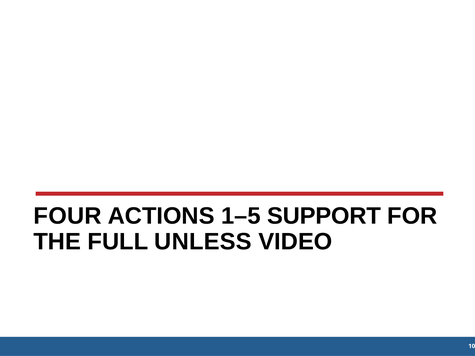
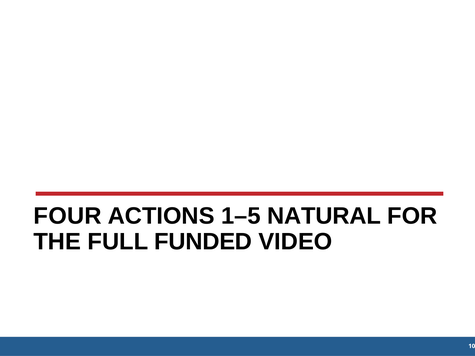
SUPPORT: SUPPORT -> NATURAL (324, 216)
UNLESS: UNLESS -> FUNDED (203, 242)
